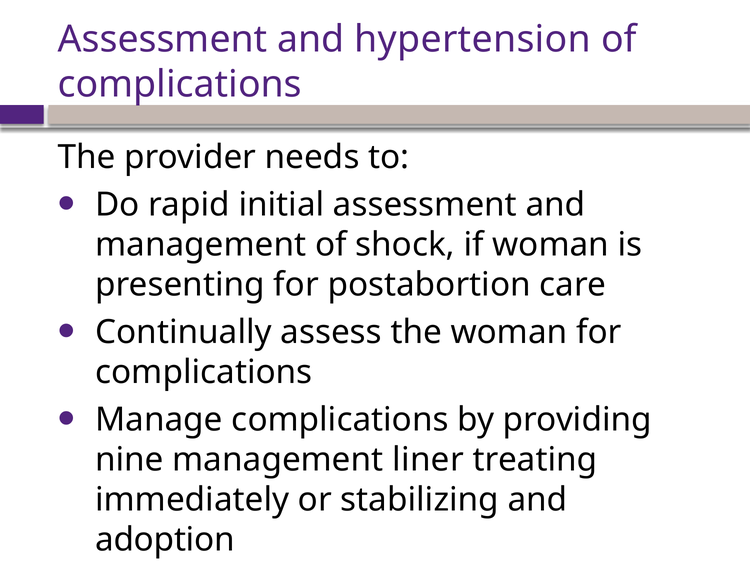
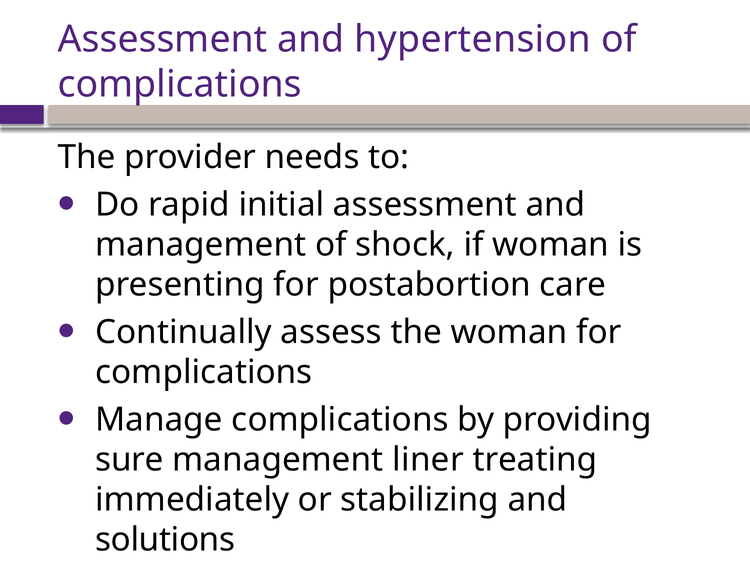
nine: nine -> sure (130, 459)
adoption: adoption -> solutions (165, 539)
